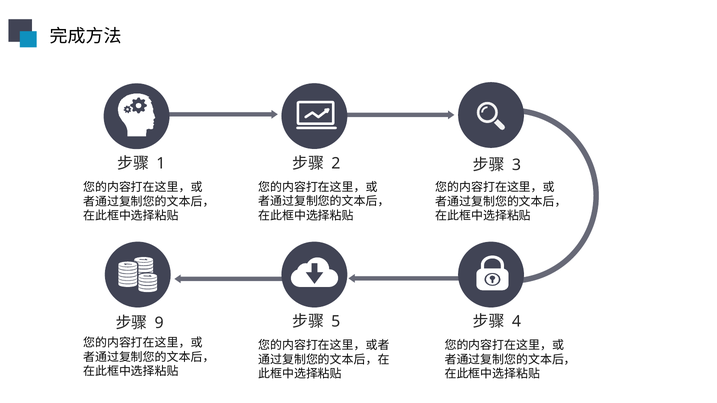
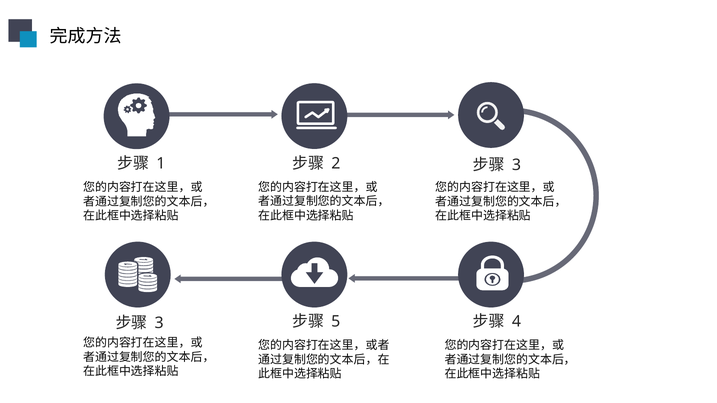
9: 9 -> 3 (159, 323)
